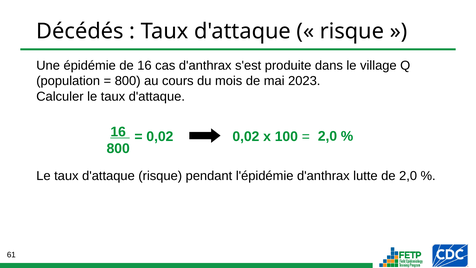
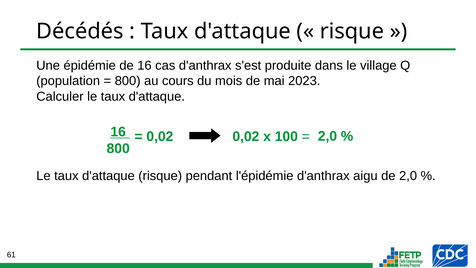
lutte: lutte -> aigu (365, 176)
